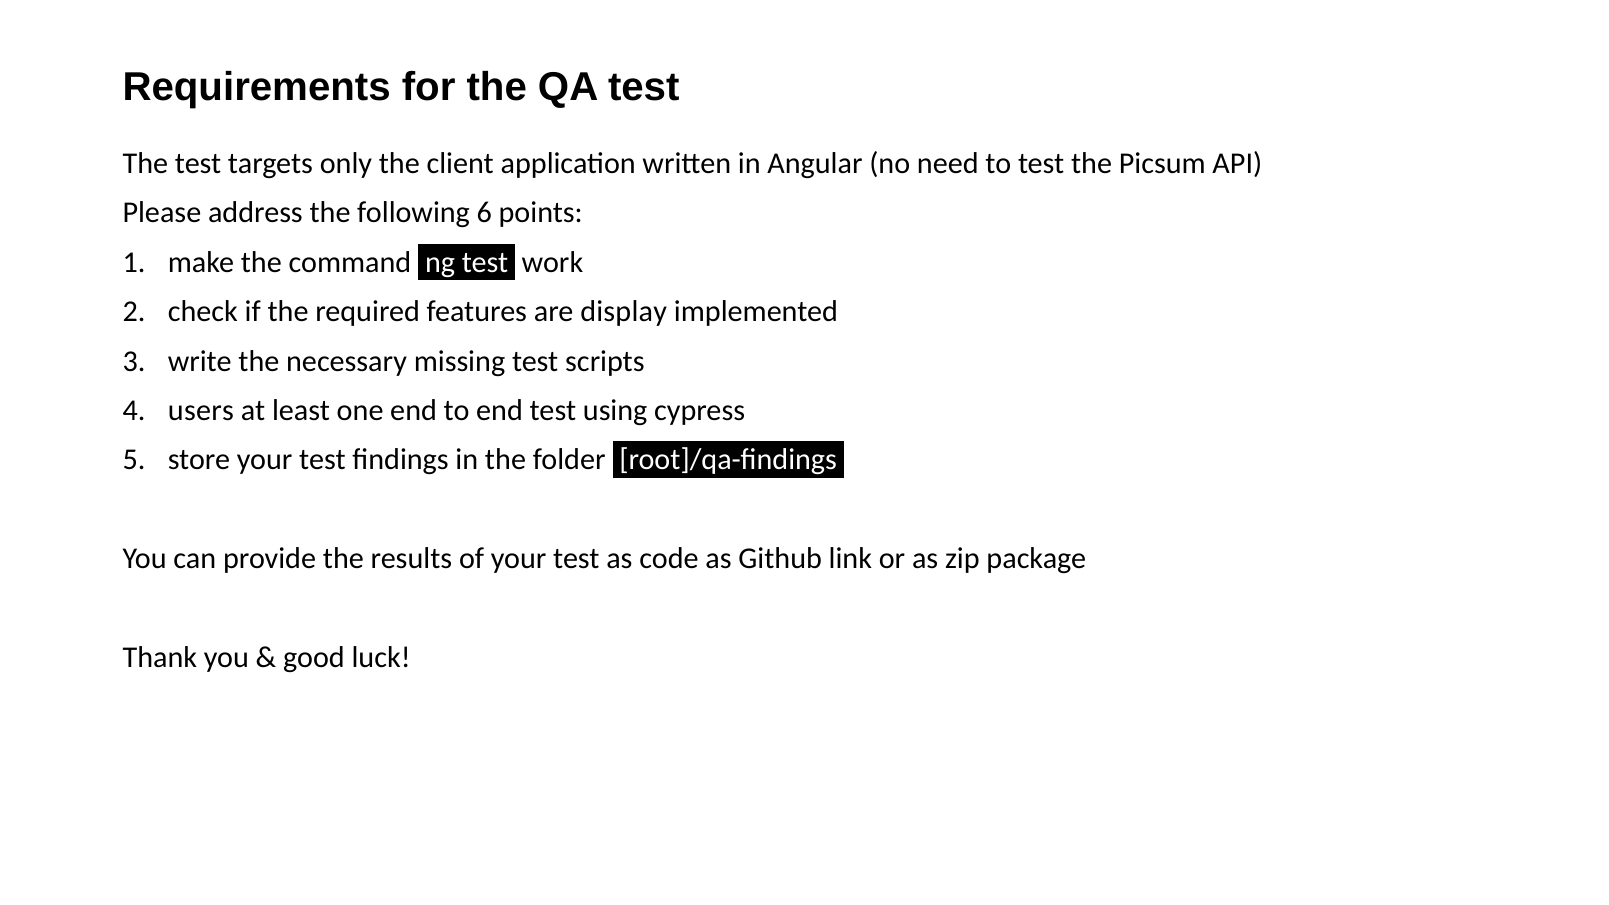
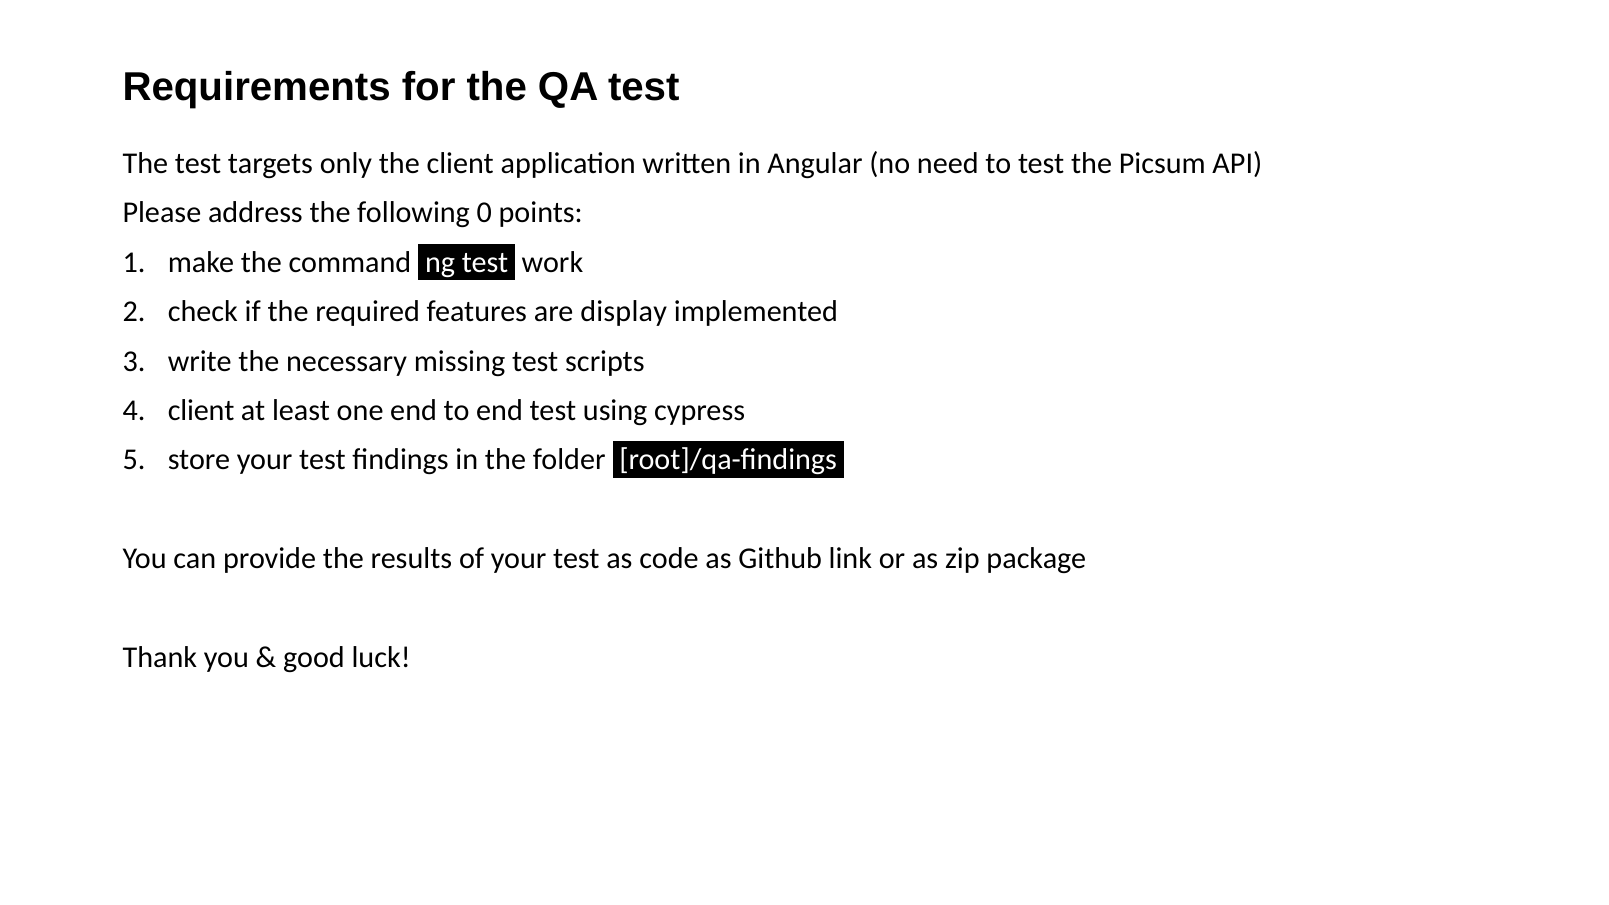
6: 6 -> 0 (484, 213)
users: users -> client (201, 411)
